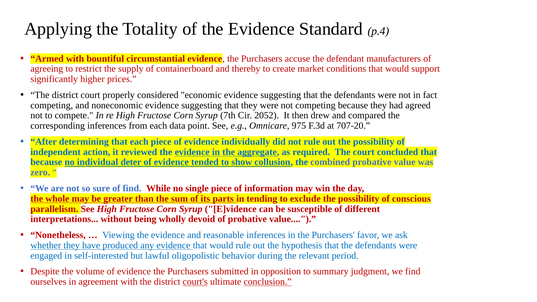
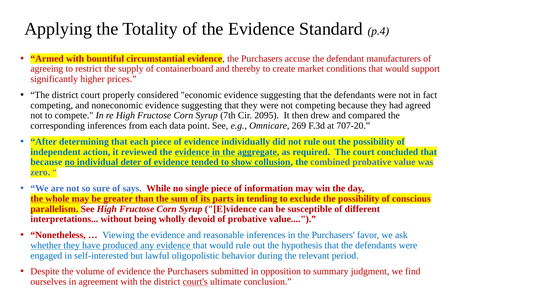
2052: 2052 -> 2095 (267, 116)
975: 975 -> 269 (299, 126)
of find: find -> says (132, 188)
conclusion underline: present -> none (268, 282)
